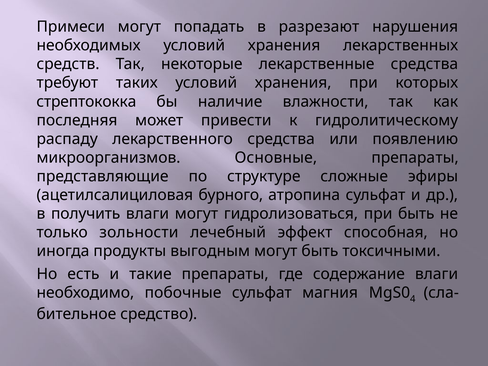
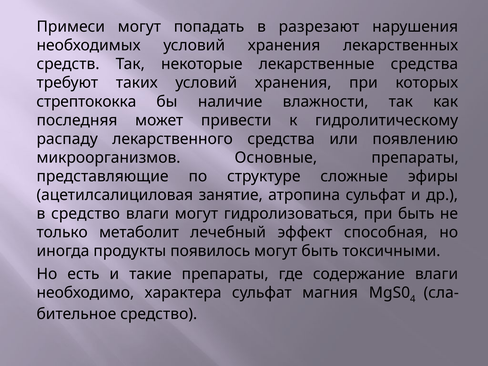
бурного: бурного -> занятие (231, 195)
в получить: получить -> средство (86, 214)
зольности: зольности -> метаболит (139, 232)
выгодным: выгодным -> появилось (210, 251)
побочные: побочные -> характера (183, 293)
